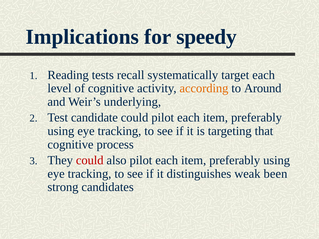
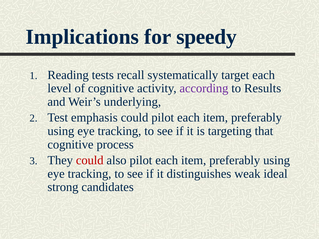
according colour: orange -> purple (204, 88)
Around: Around -> Results (263, 88)
candidate: candidate -> emphasis (94, 118)
been: been -> ideal (276, 174)
